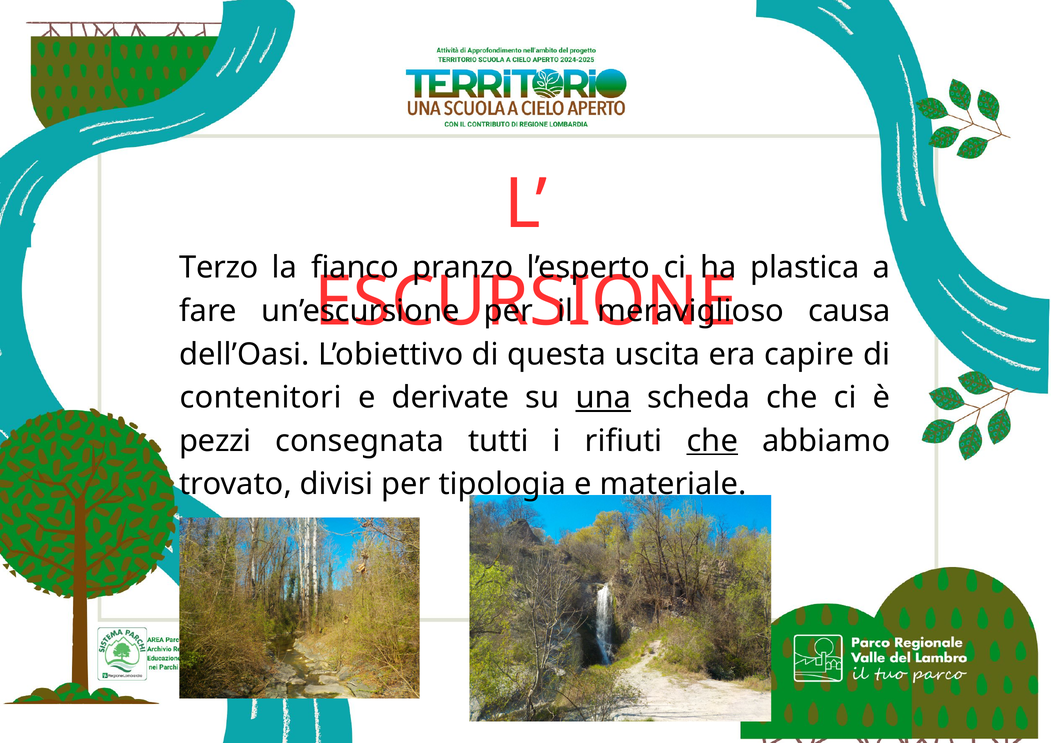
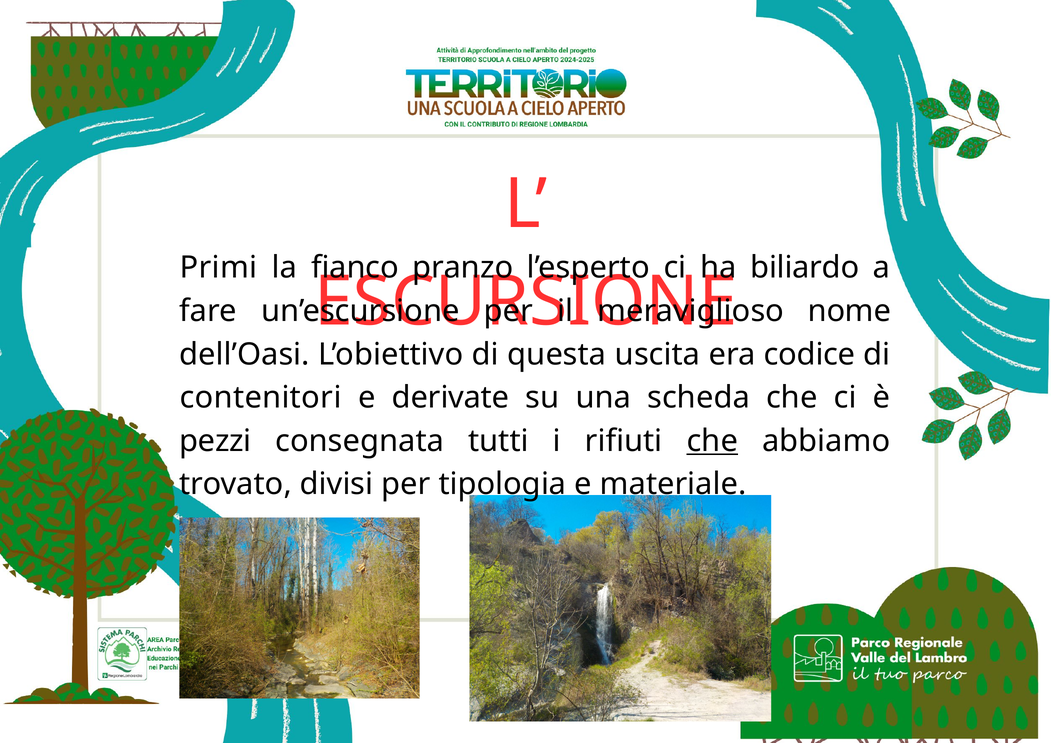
Terzo: Terzo -> Primi (219, 268)
plastica: plastica -> biliardo (805, 268)
causa: causa -> nome (849, 311)
capire: capire -> codice (810, 354)
una underline: present -> none (603, 398)
